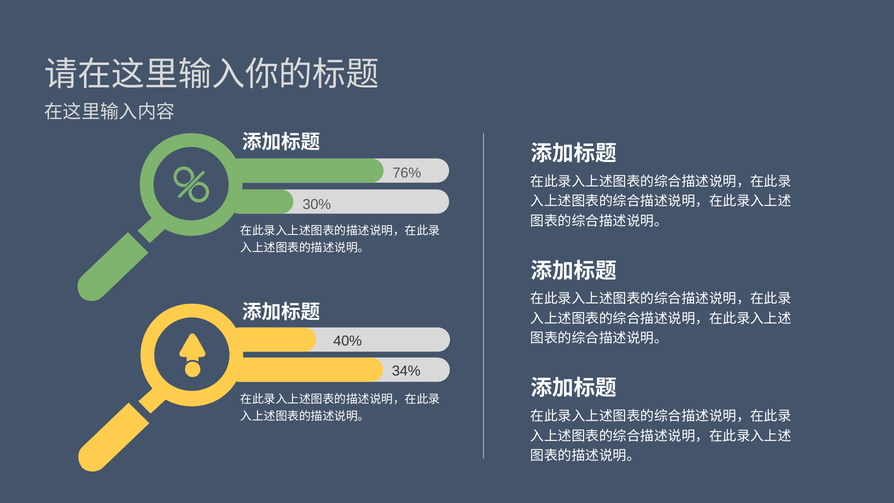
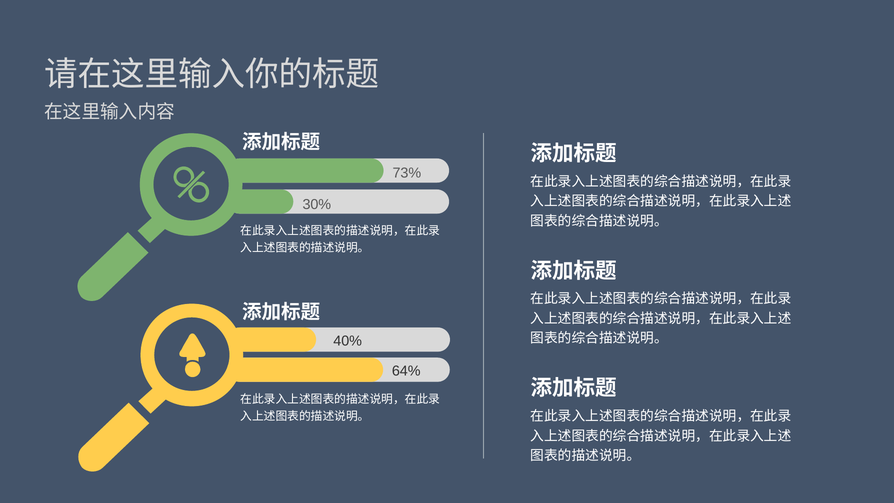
76%: 76% -> 73% (407, 173)
34%: 34% -> 64% (406, 371)
